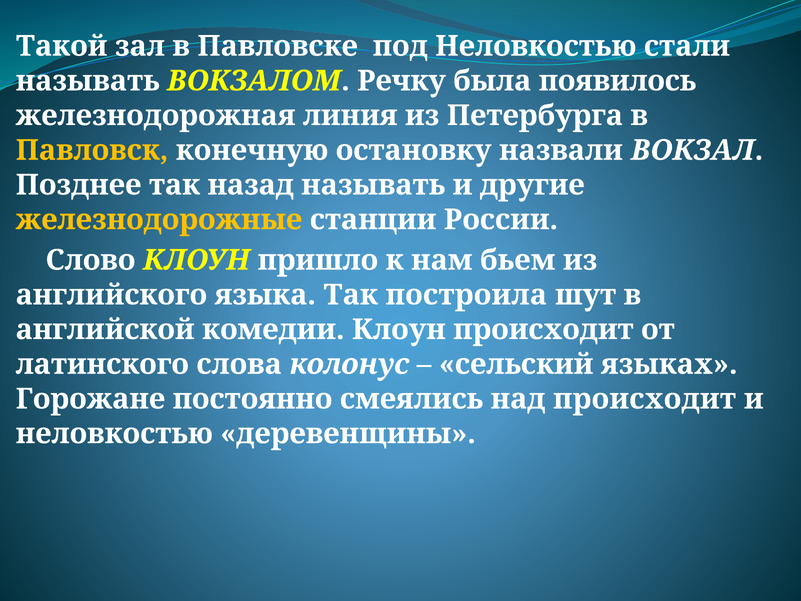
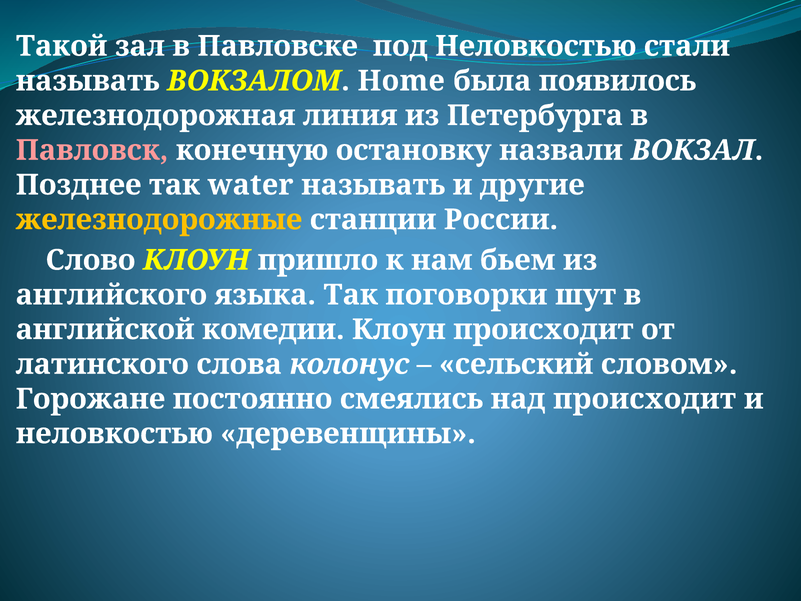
Речку: Речку -> Home (401, 81)
Павловск colour: yellow -> pink (92, 150)
назад: назад -> water (251, 185)
построила: построила -> поговорки (466, 295)
языках: языках -> словом (669, 364)
